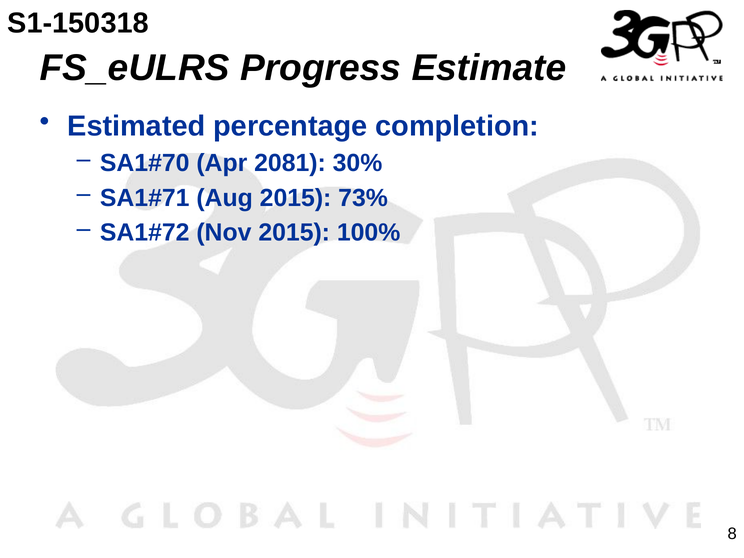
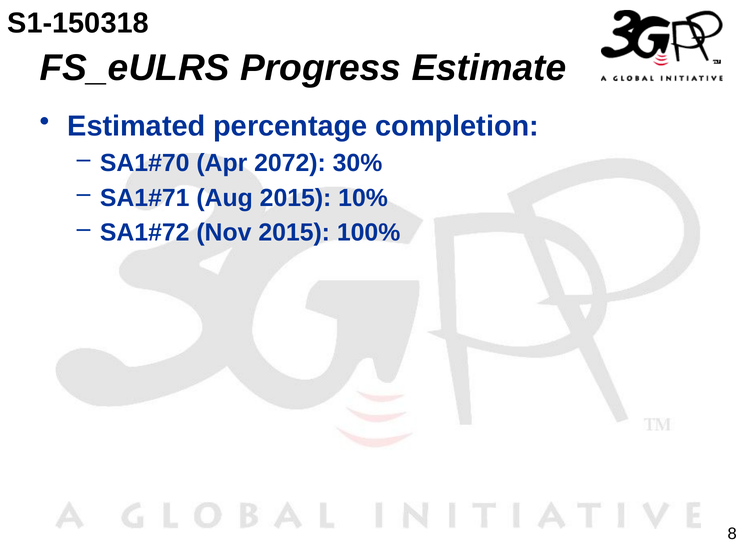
2081: 2081 -> 2072 (290, 163)
73%: 73% -> 10% (363, 198)
